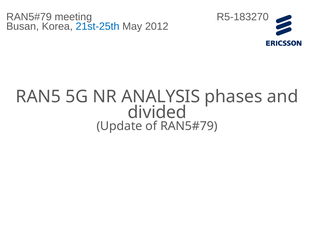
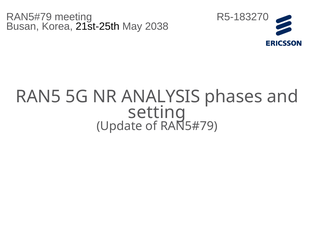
21st-25th colour: blue -> black (98, 26)
2012: 2012 -> 2038 (157, 26)
divided: divided -> setting (157, 113)
